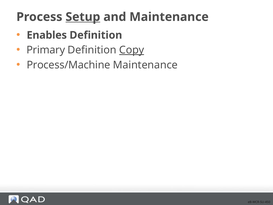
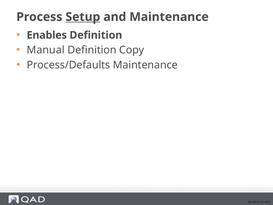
Primary: Primary -> Manual (46, 50)
Copy underline: present -> none (132, 50)
Process/Machine: Process/Machine -> Process/Defaults (68, 65)
